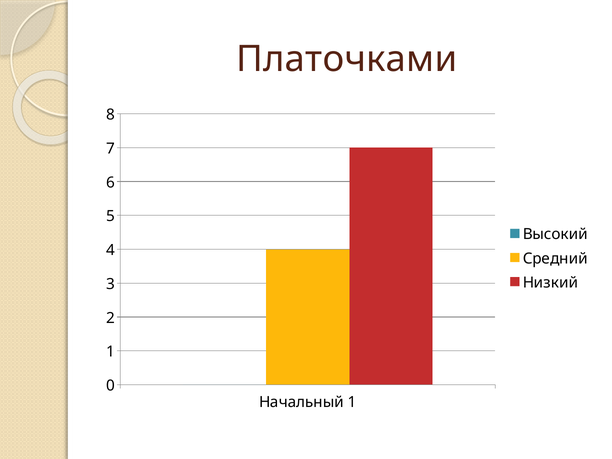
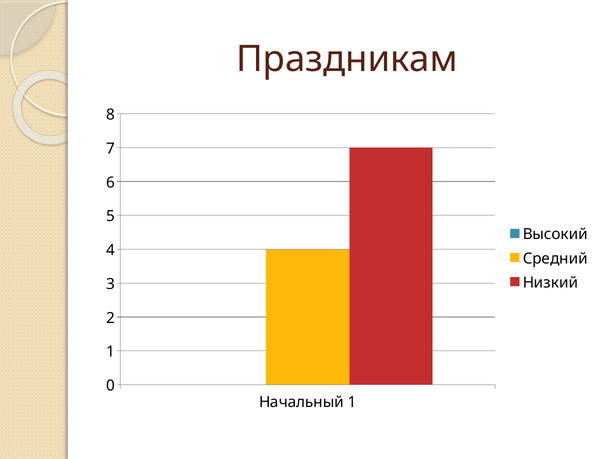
Платочками: Платочками -> Праздникам (347, 59)
